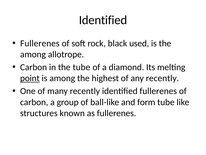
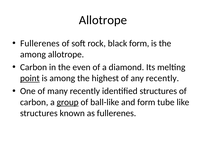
Identified: Identified -> Allotrope (103, 20)
black used: used -> form (139, 43)
the tube: tube -> even (82, 67)
identified fullerenes: fullerenes -> structures (158, 91)
group underline: none -> present (68, 102)
